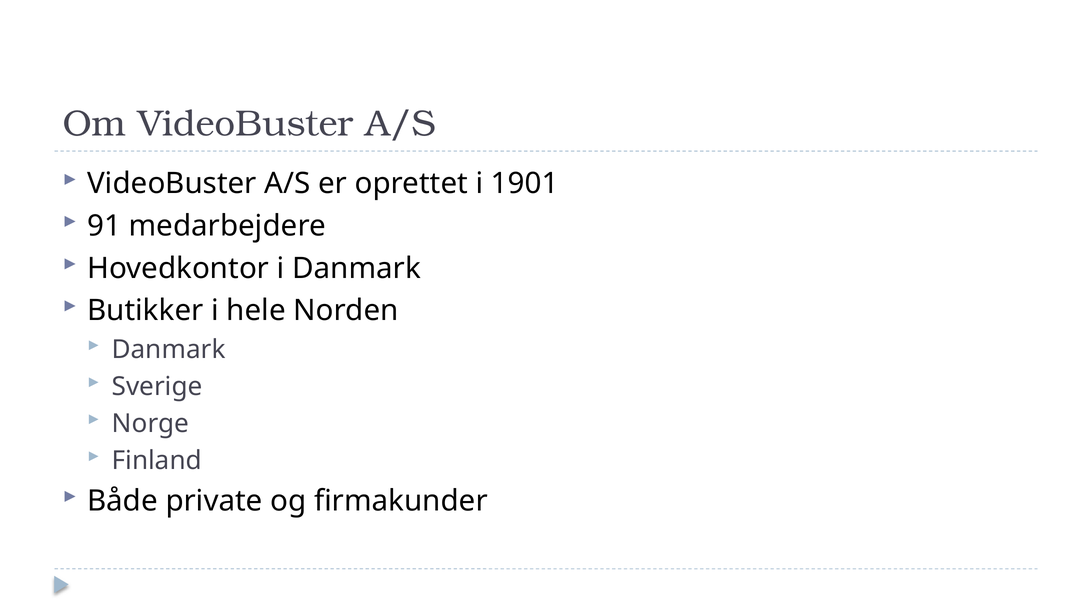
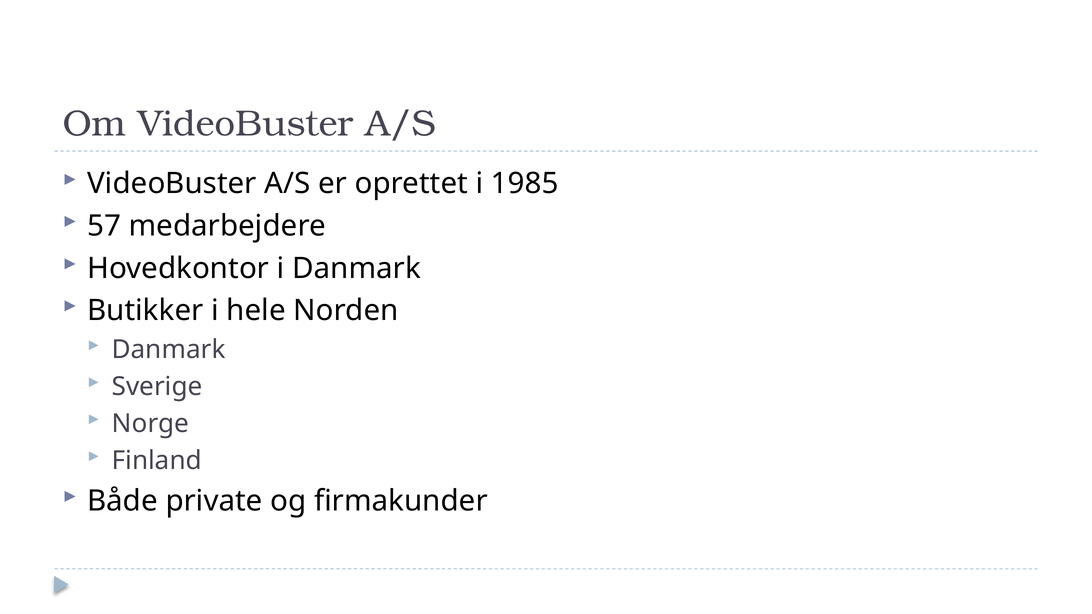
1901: 1901 -> 1985 (525, 184)
91: 91 -> 57 (104, 226)
